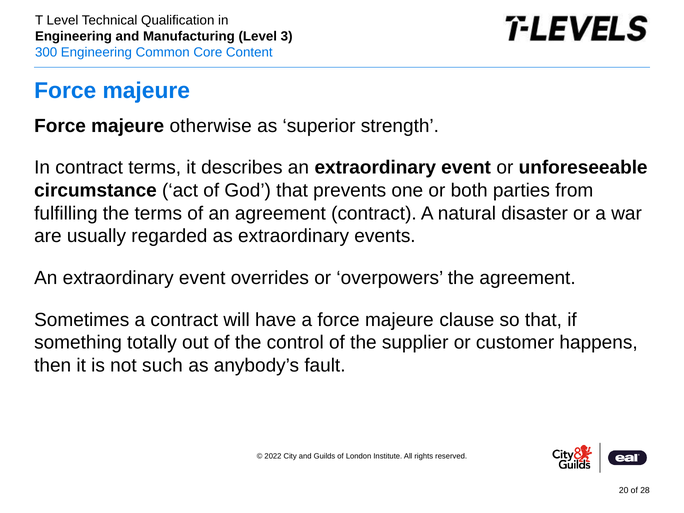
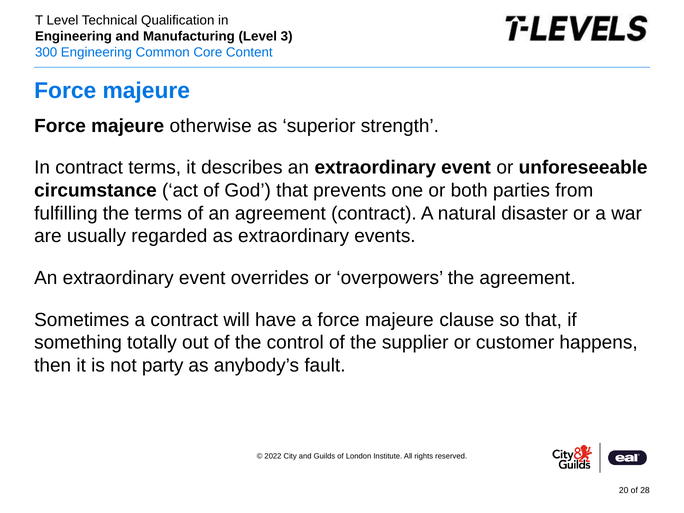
such: such -> party (163, 365)
